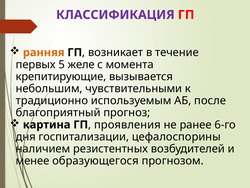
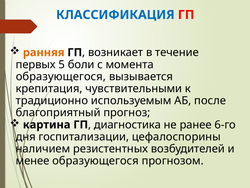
КЛАССИФИКАЦИЯ colour: purple -> blue (115, 15)
желе: желе -> боли (81, 64)
крепитирующие: крепитирующие -> образующегося (61, 76)
небольшим: небольшим -> крепитация (49, 88)
проявления: проявления -> диагностика (127, 124)
